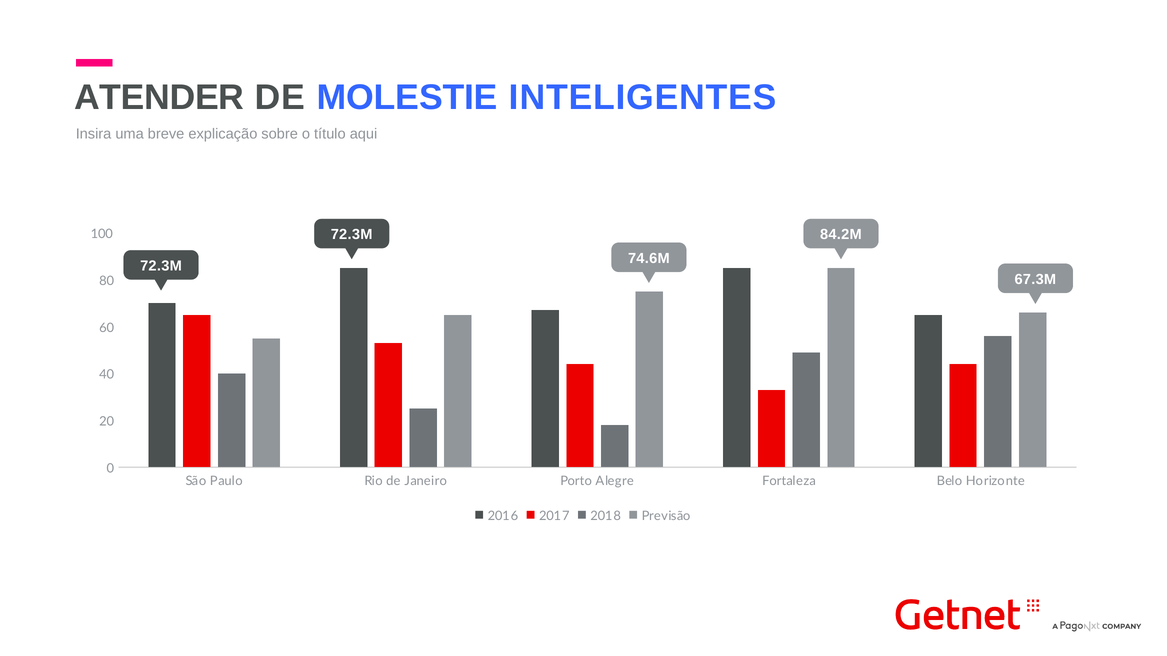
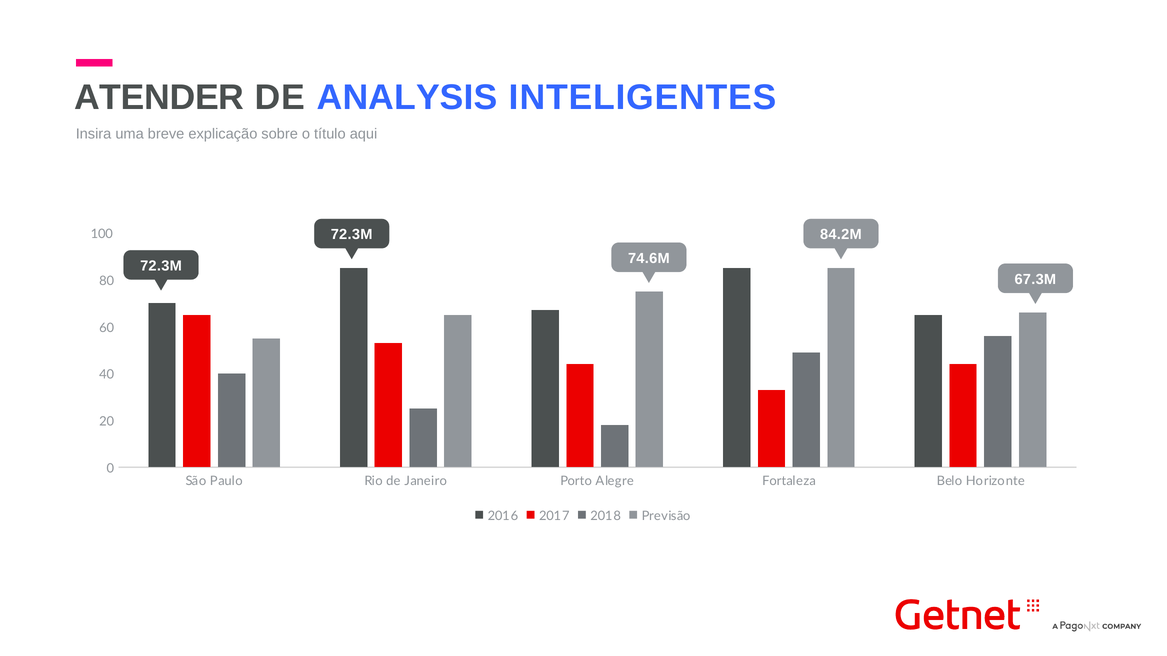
MOLESTIE: MOLESTIE -> ANALYSIS (407, 97)
